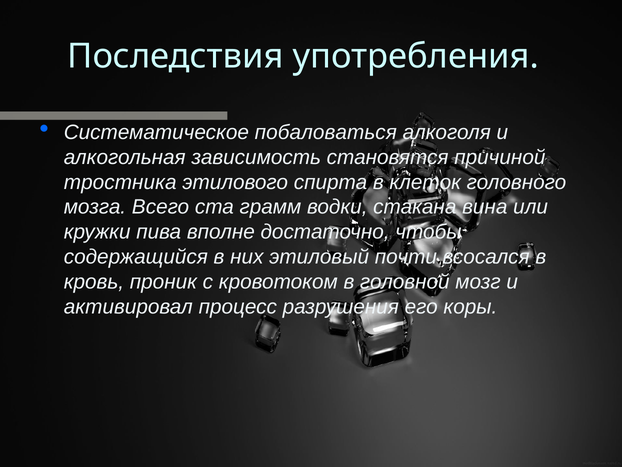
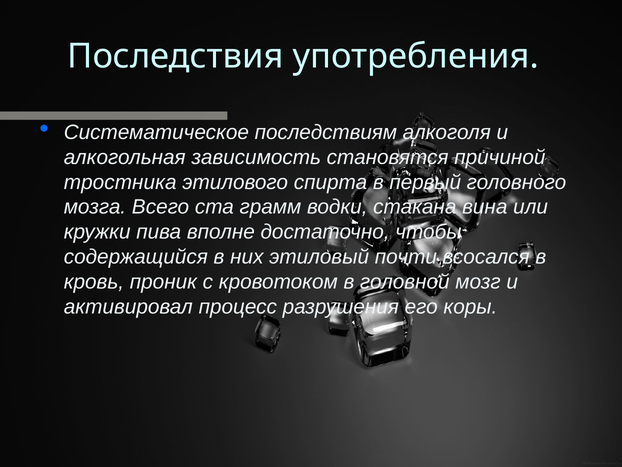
побаловаться: побаловаться -> последствиям (326, 132)
клеток: клеток -> первый (425, 182)
